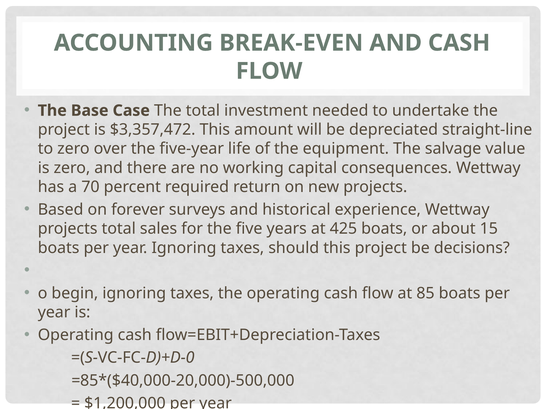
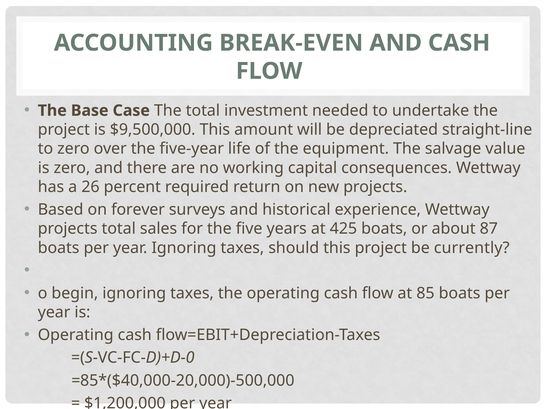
$3,357,472: $3,357,472 -> $9,500,000 (153, 130)
70: 70 -> 26 (90, 187)
15: 15 -> 87 (489, 229)
decisions: decisions -> currently (472, 248)
